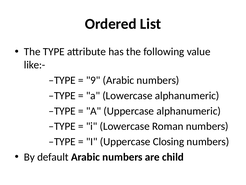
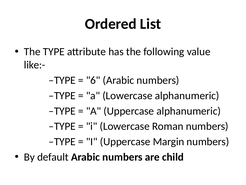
9: 9 -> 6 (93, 80)
Closing: Closing -> Margin (169, 141)
